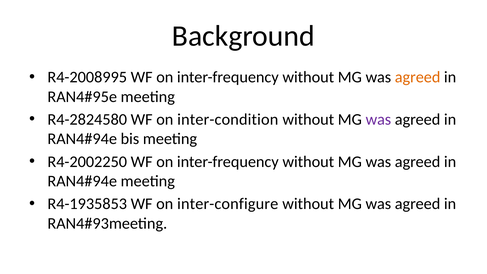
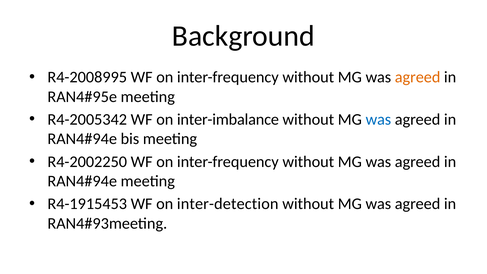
R4-2824580: R4-2824580 -> R4-2005342 (87, 119)
inter-condition: inter-condition -> inter-imbalance (228, 119)
was colour: purple -> blue (378, 119)
R4-1935853: R4-1935853 -> R4-1915453 (87, 204)
inter-configure: inter-configure -> inter-detection (228, 204)
